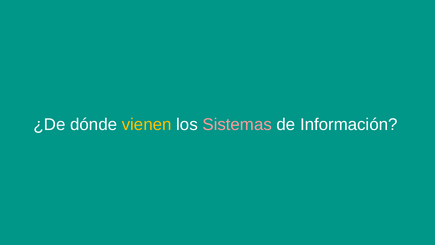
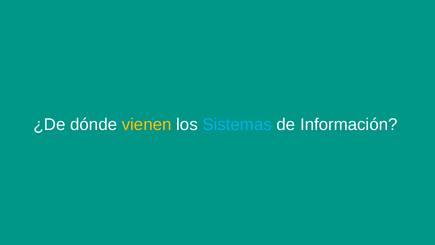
Sistemas colour: pink -> light blue (237, 124)
